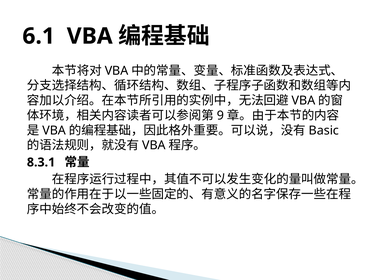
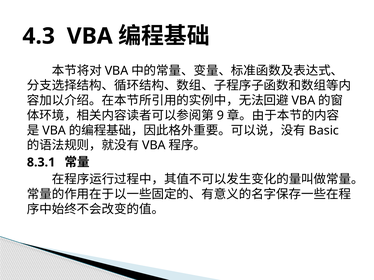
6.1: 6.1 -> 4.3 (39, 36)
